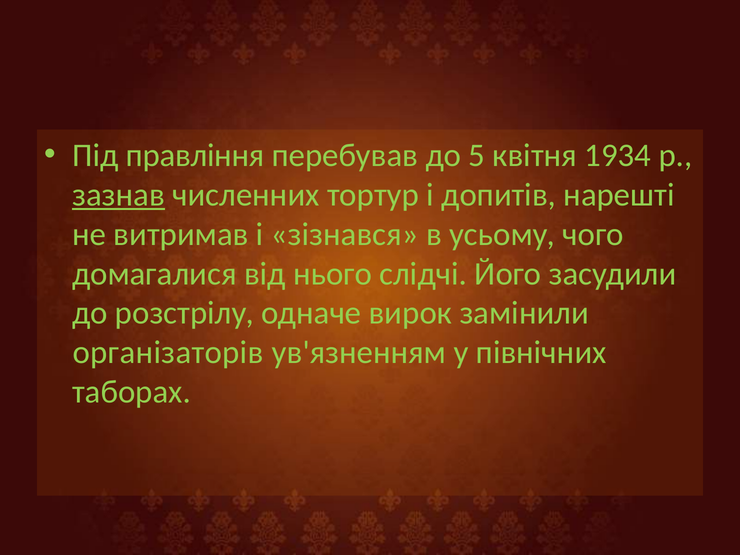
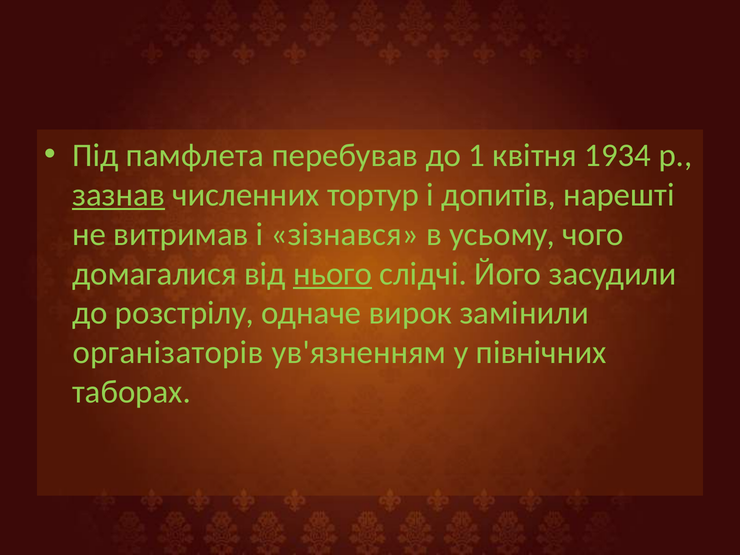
правління: правління -> памфлета (195, 155)
5: 5 -> 1 (477, 155)
нього underline: none -> present (333, 274)
